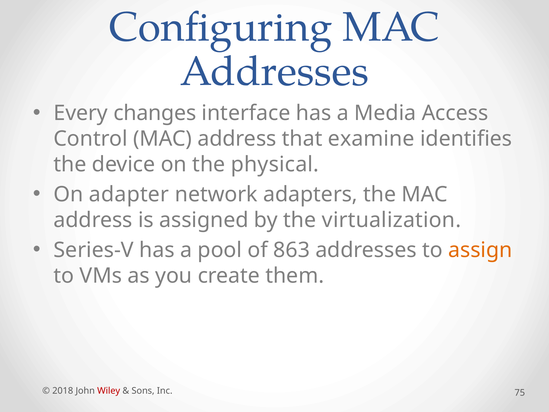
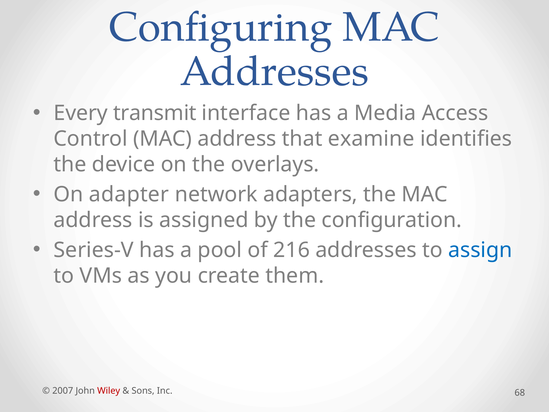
changes: changes -> transmit (155, 113)
physical: physical -> overlays (275, 164)
virtualization: virtualization -> configuration (392, 220)
863: 863 -> 216 (292, 250)
assign colour: orange -> blue (480, 250)
2018: 2018 -> 2007 (63, 391)
75: 75 -> 68 (520, 392)
